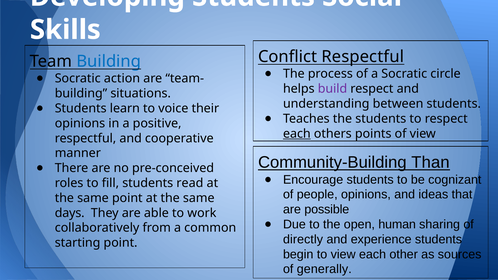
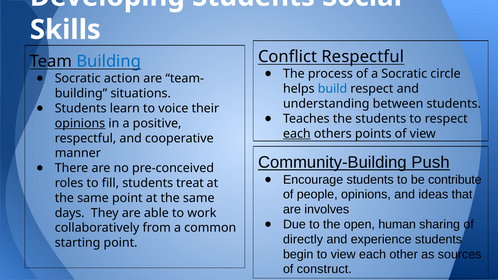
build colour: purple -> blue (332, 89)
opinions underline: none -> present (80, 123)
Than: Than -> Push (430, 163)
cognizant: cognizant -> contribute (455, 180)
read: read -> treat (190, 183)
possible: possible -> involves (327, 210)
generally: generally -> construct (324, 269)
